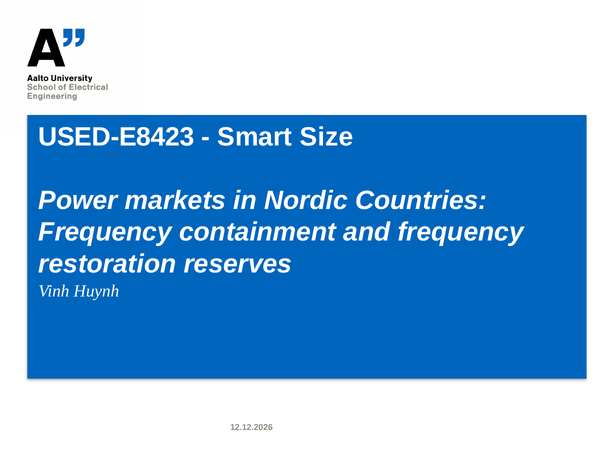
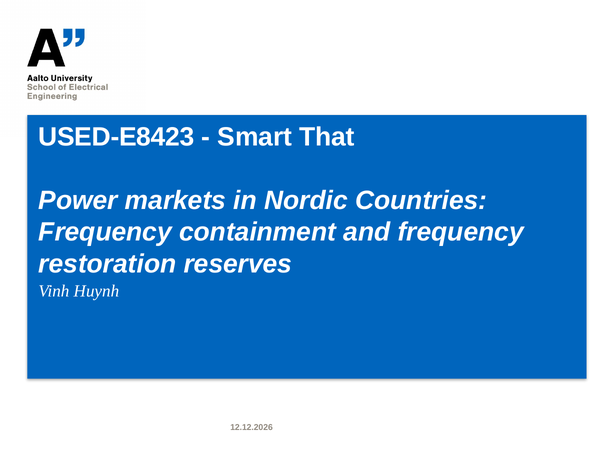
Size: Size -> That (327, 137)
